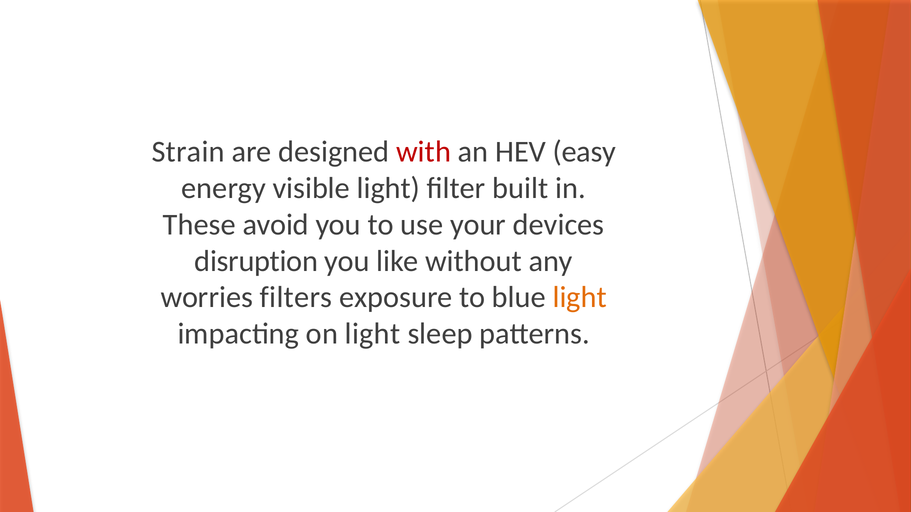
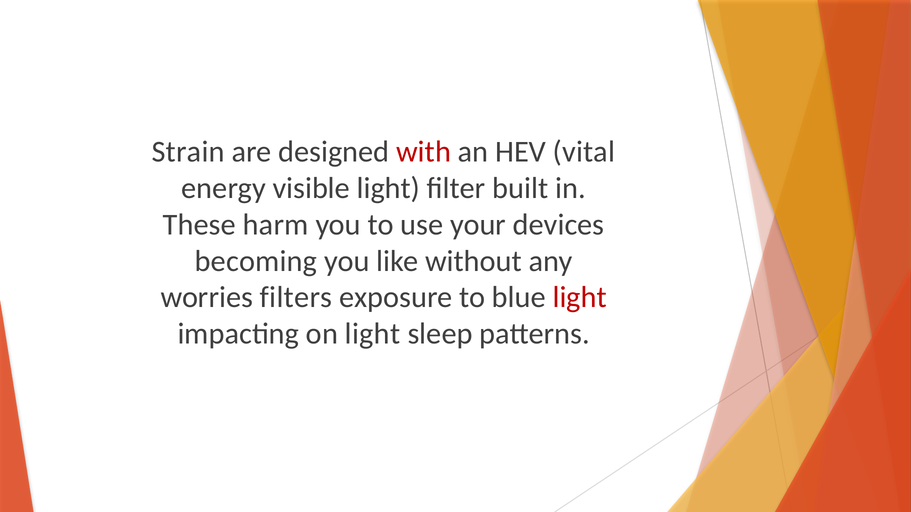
easy: easy -> vital (584, 152)
avoid: avoid -> harm (276, 225)
disruption: disruption -> becoming (256, 261)
light colour: orange -> red (580, 298)
